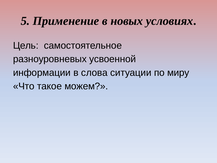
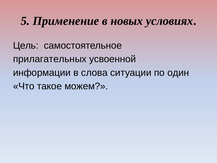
разноуровневых: разноуровневых -> прилагательных (50, 59)
миру: миру -> один (178, 73)
